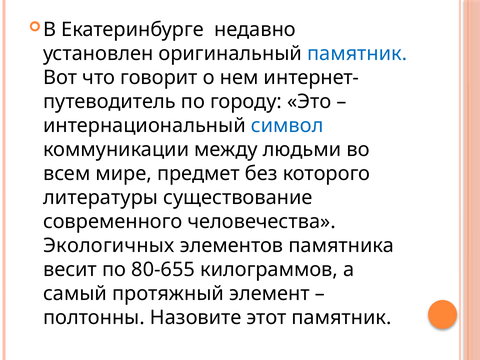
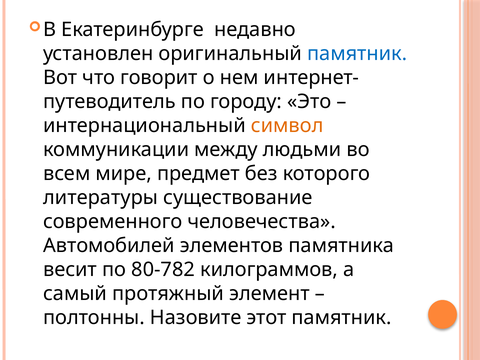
символ colour: blue -> orange (287, 125)
Экологичных: Экологичных -> Автомобилей (109, 245)
80-655: 80-655 -> 80-782 (163, 269)
